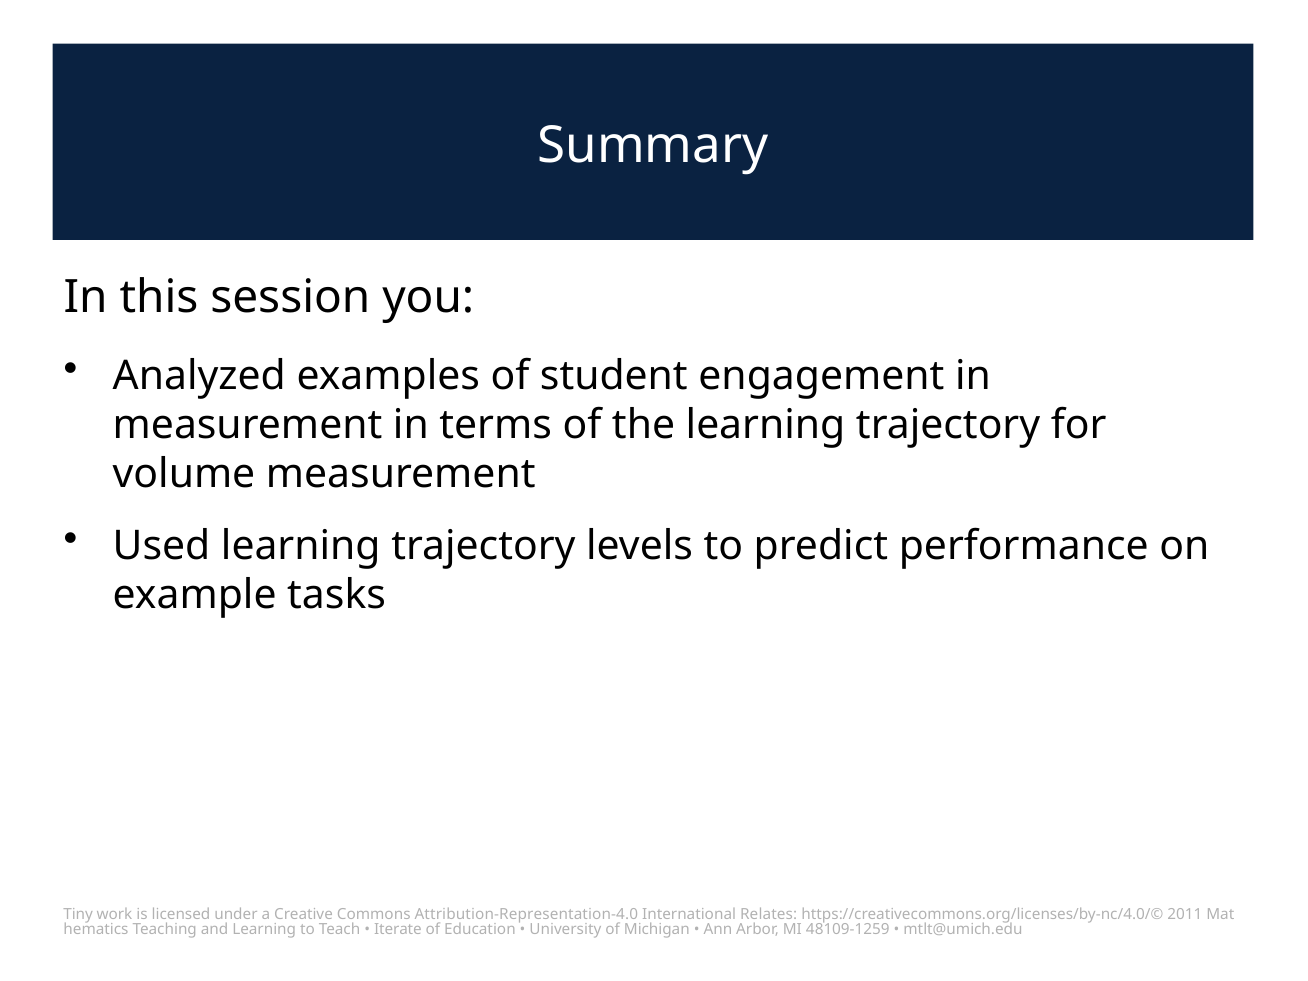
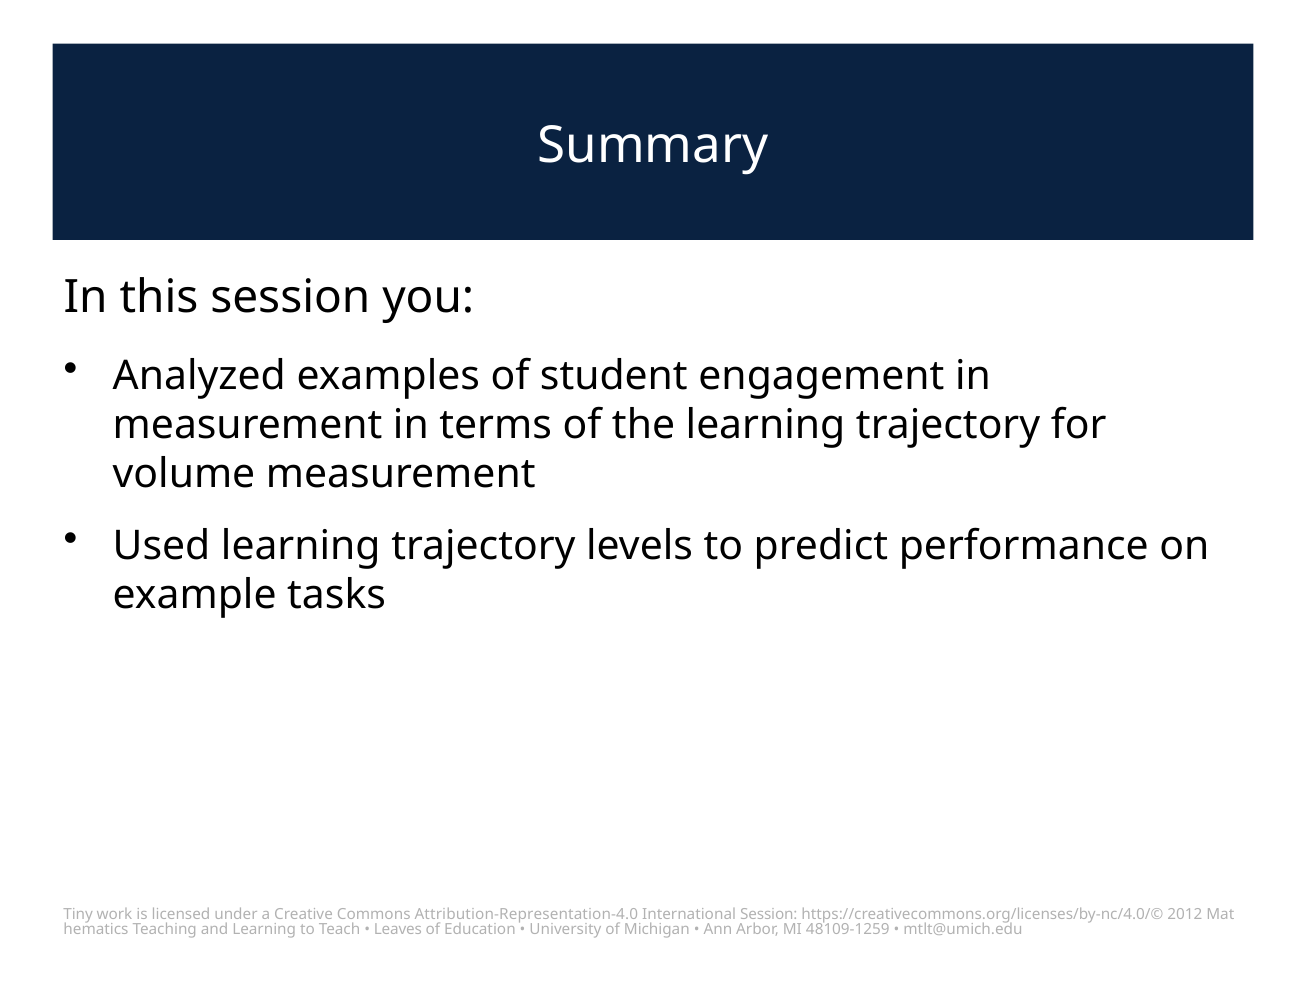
International Relates: Relates -> Session (769, 915)
2011: 2011 -> 2012 (1185, 915)
Iterate: Iterate -> Leaves (398, 930)
